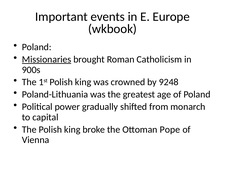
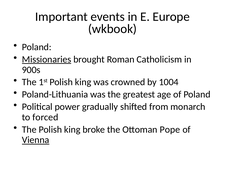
9248: 9248 -> 1004 (169, 82)
capital: capital -> forced (45, 117)
Vienna underline: none -> present (36, 140)
